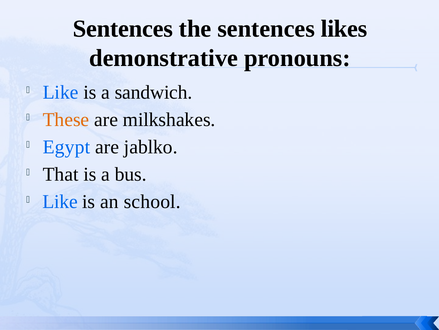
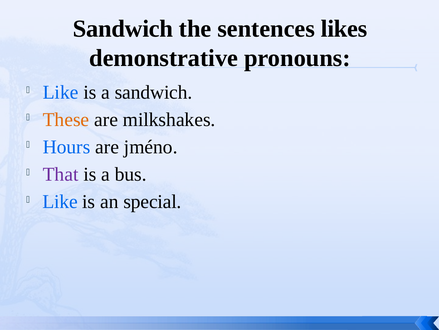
Sentences: Sentences -> Sandwich (123, 29)
Egypt: Egypt -> Hours (67, 147)
jablko: jablko -> jméno (151, 147)
That colour: black -> purple (61, 174)
school: school -> special (152, 201)
